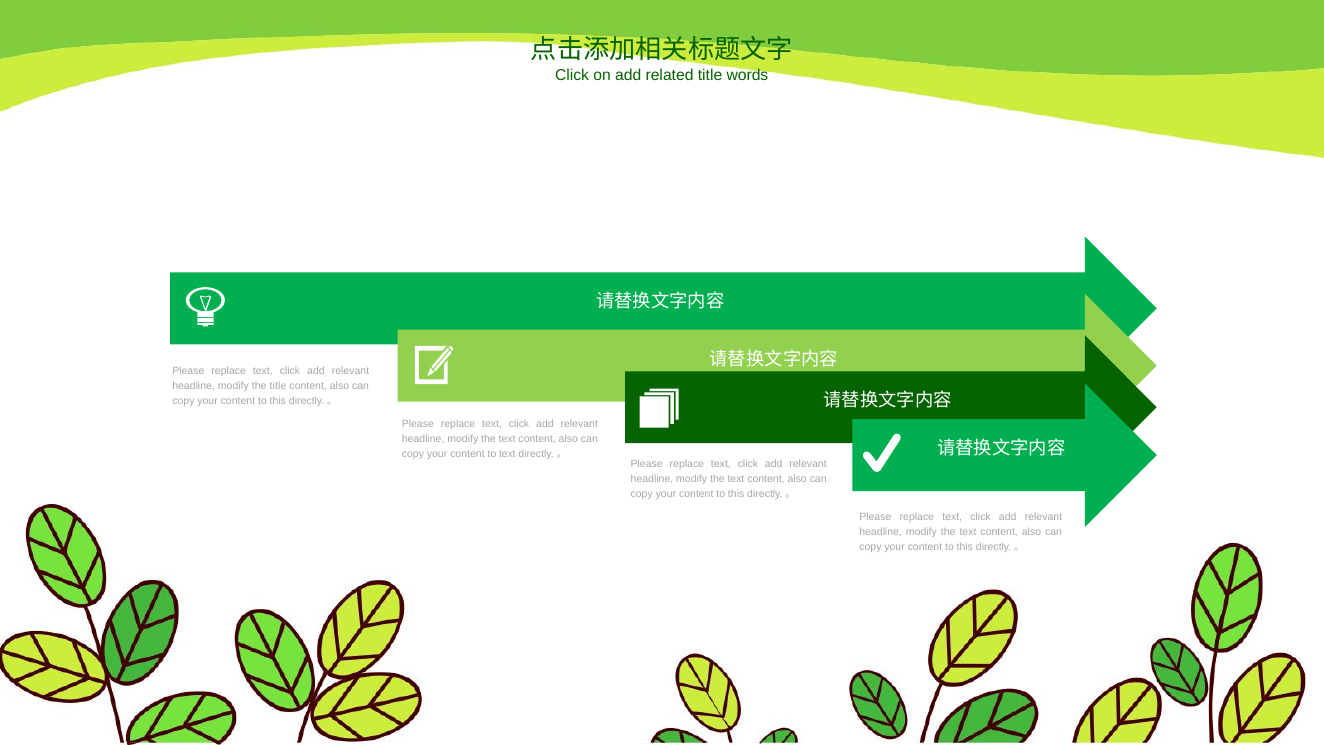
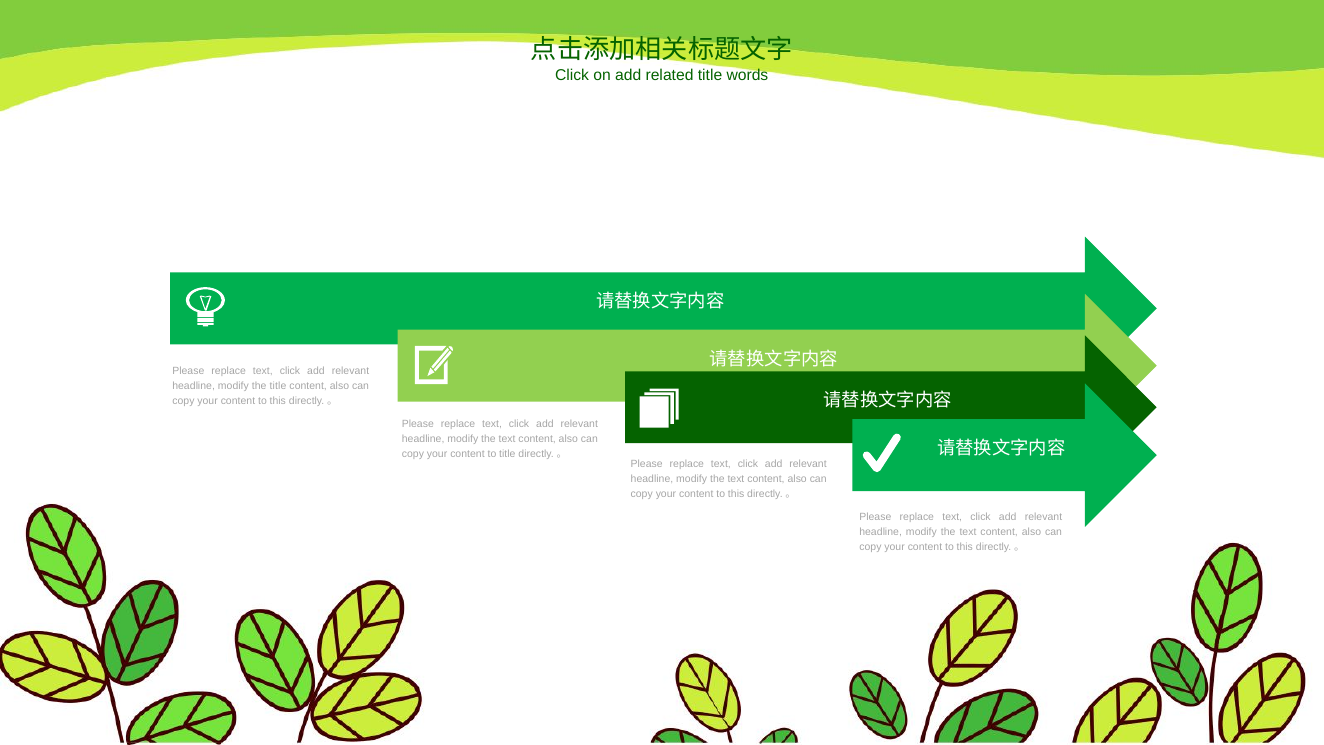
to text: text -> title (507, 454)
